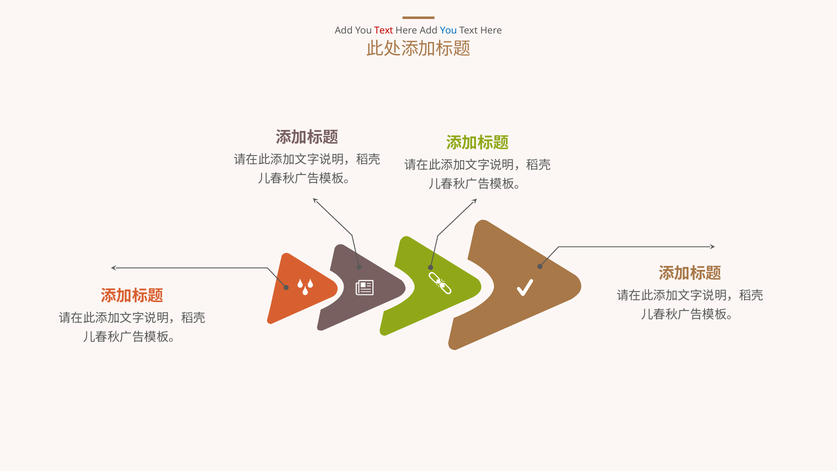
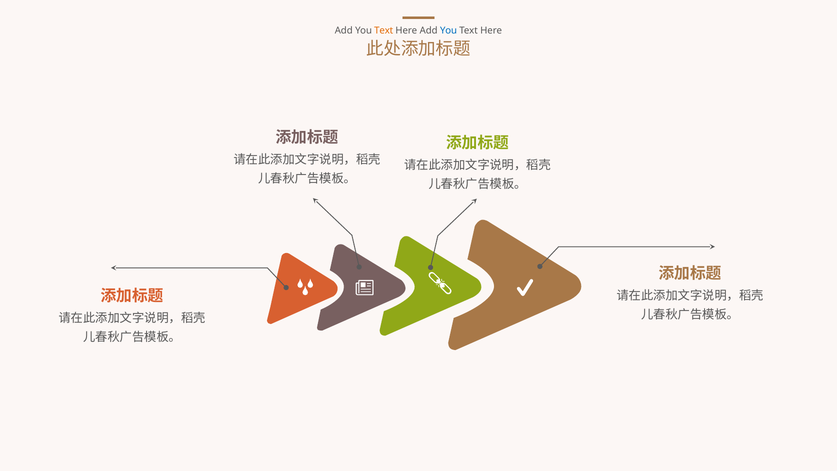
Text colour: red -> orange (384, 31)
